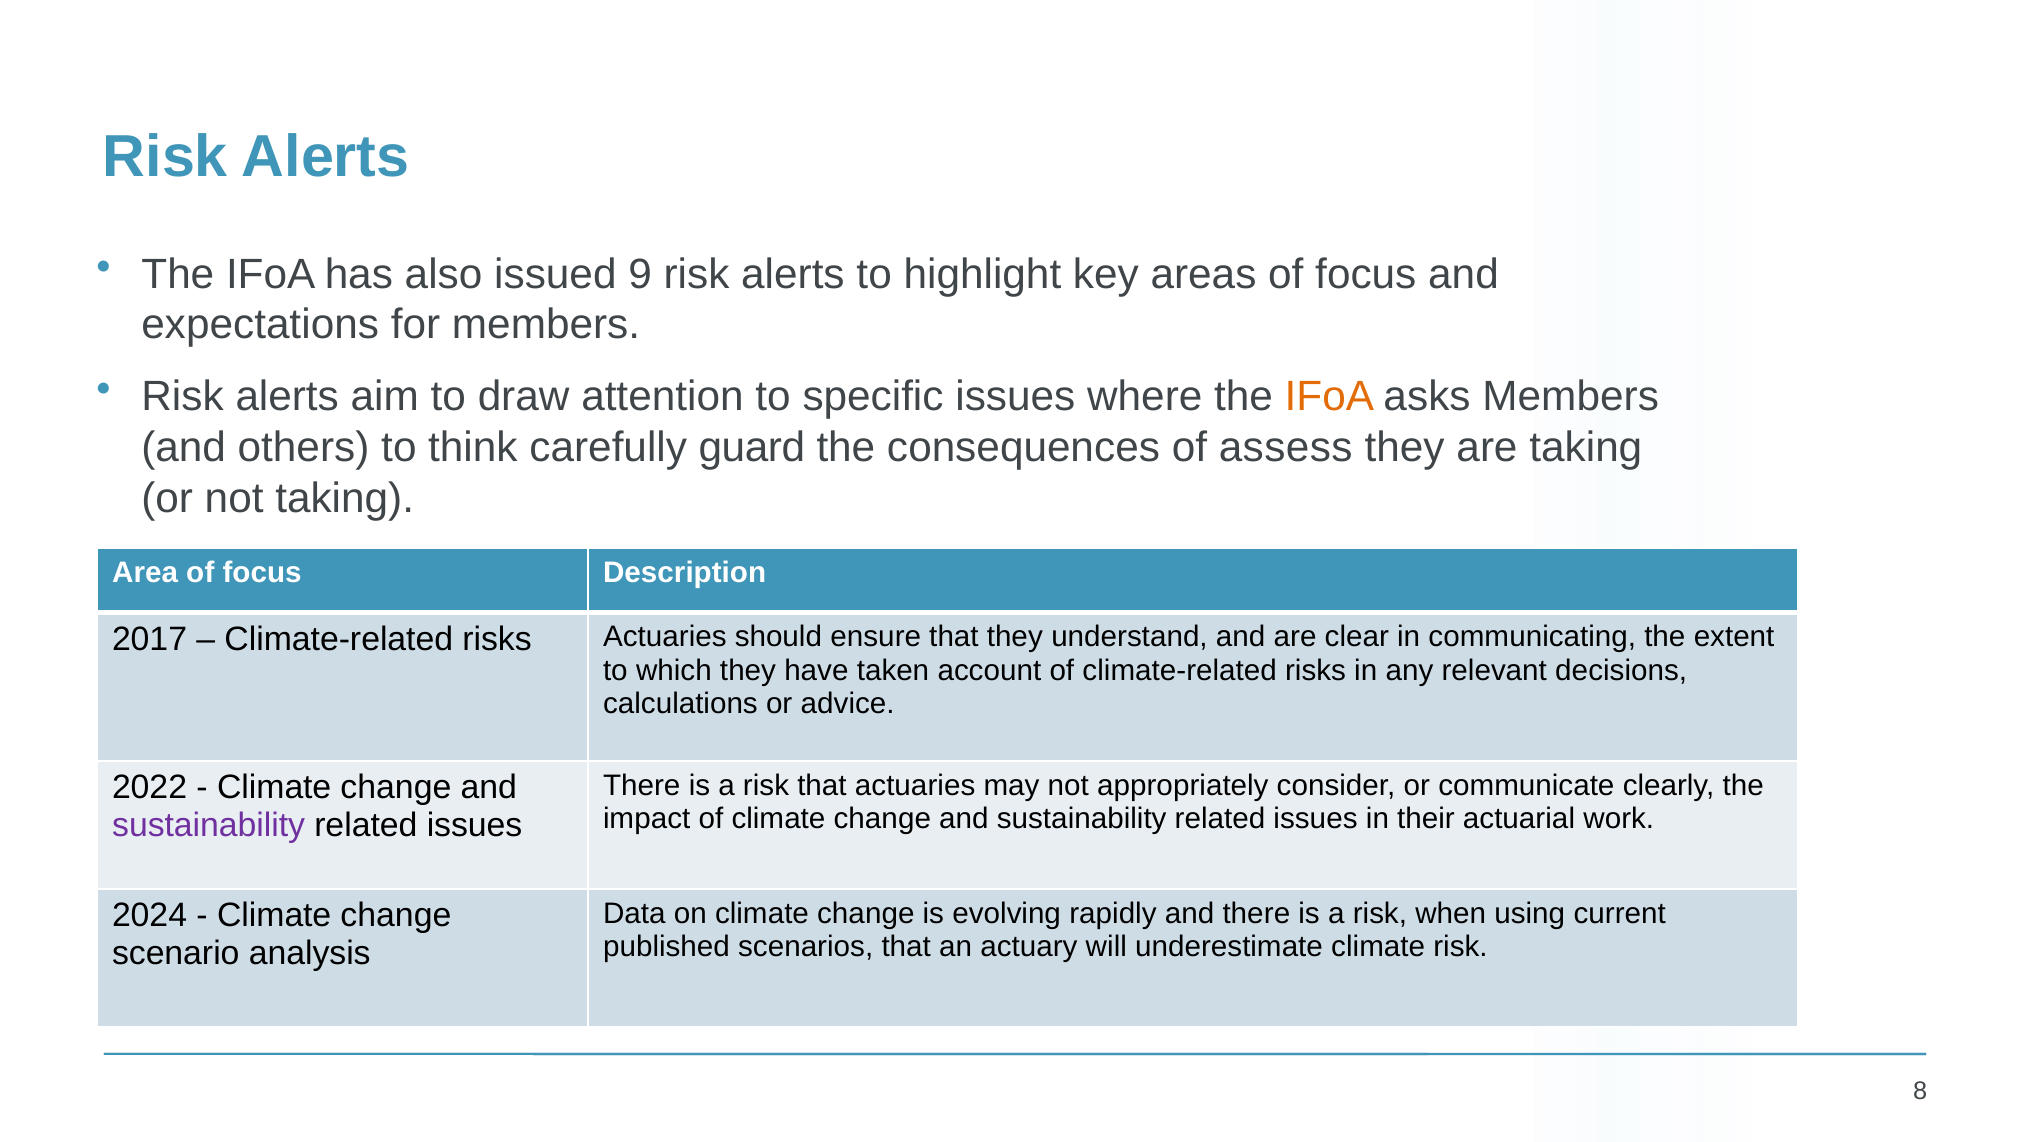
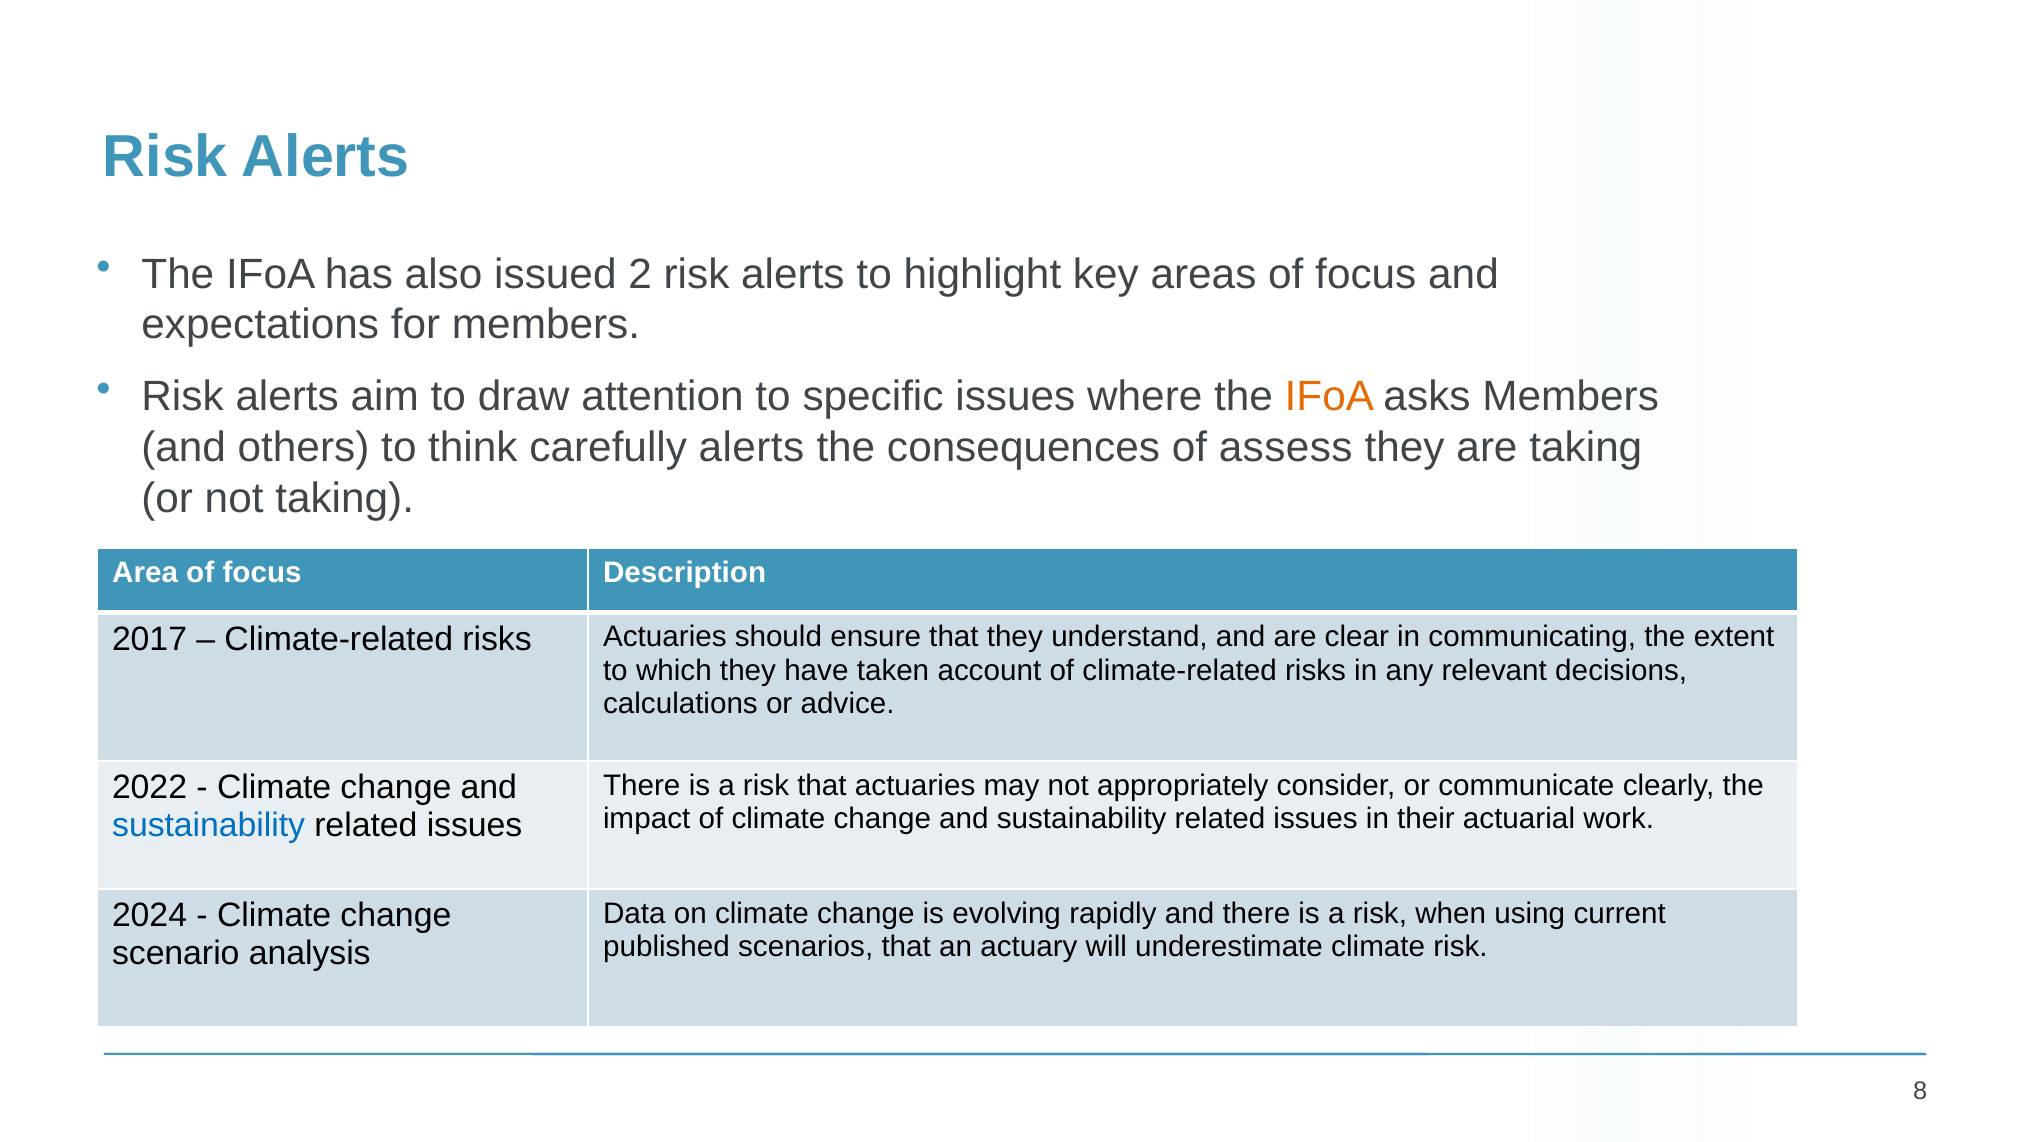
9: 9 -> 2 (640, 274)
carefully guard: guard -> alerts (751, 448)
sustainability colour: purple -> blue (209, 825)
